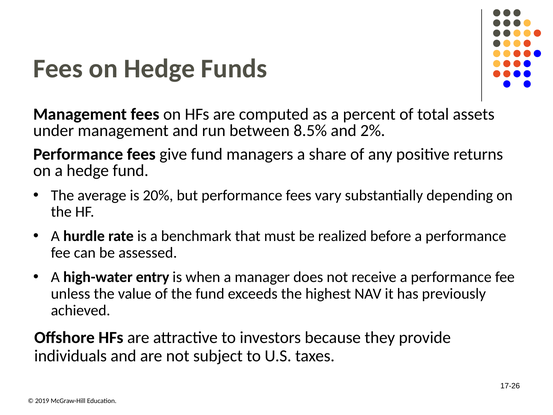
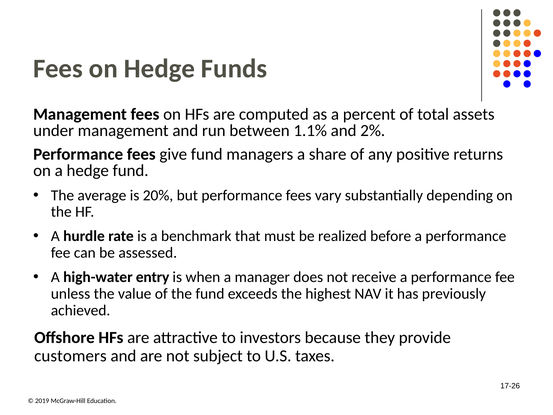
8.5%: 8.5% -> 1.1% (310, 130)
individuals: individuals -> customers (70, 356)
